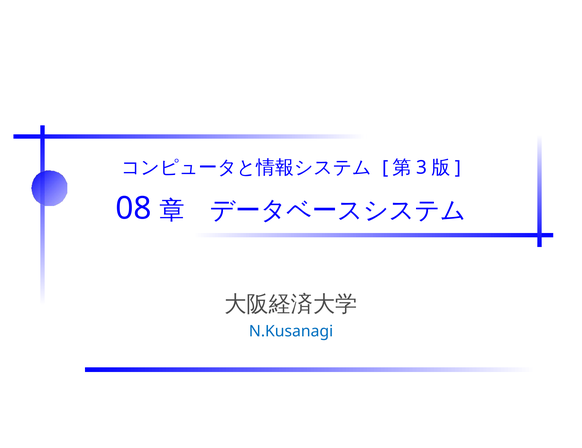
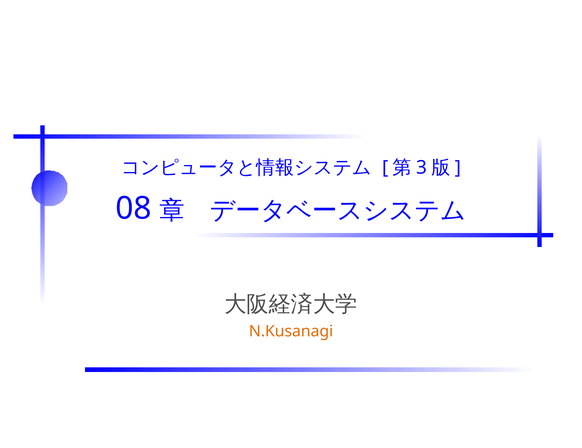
N.Kusanagi colour: blue -> orange (291, 331)
